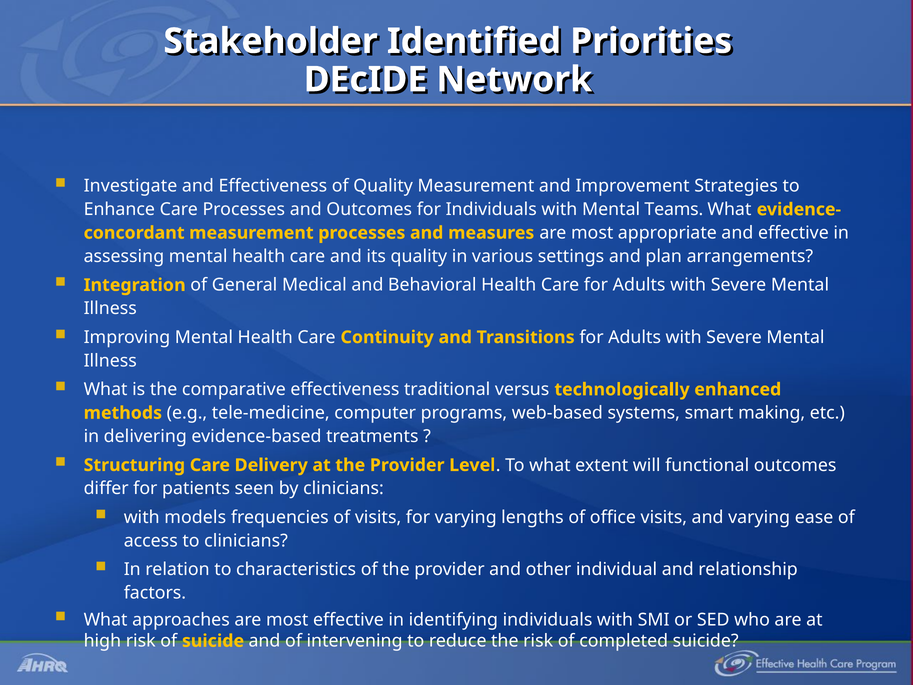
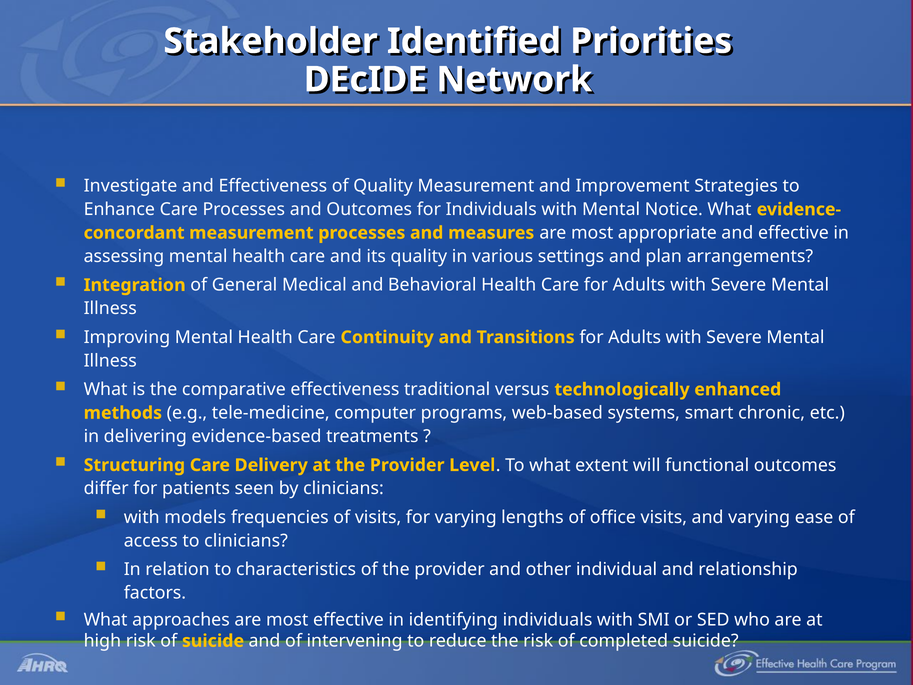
Teams: Teams -> Notice (674, 209)
making: making -> chronic (772, 413)
